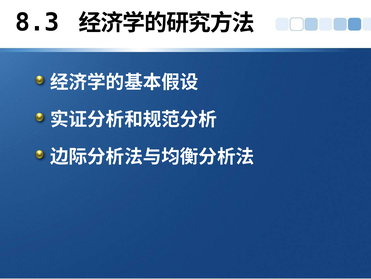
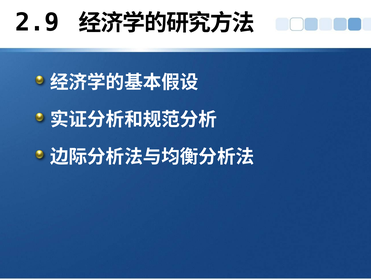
8.3: 8.3 -> 2.9 (37, 22)
